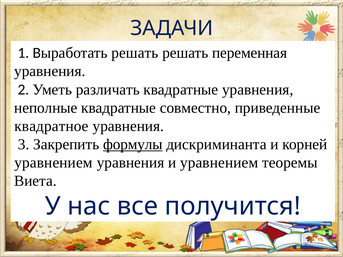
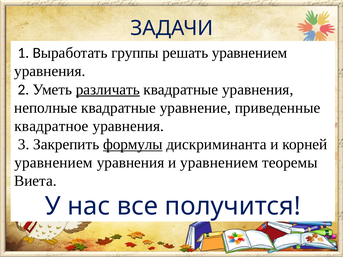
Выработать решать: решать -> группы (135, 53)
решать переменная: переменная -> уравнением (250, 53)
различать underline: none -> present (108, 90)
совместно: совместно -> уравнение (195, 108)
